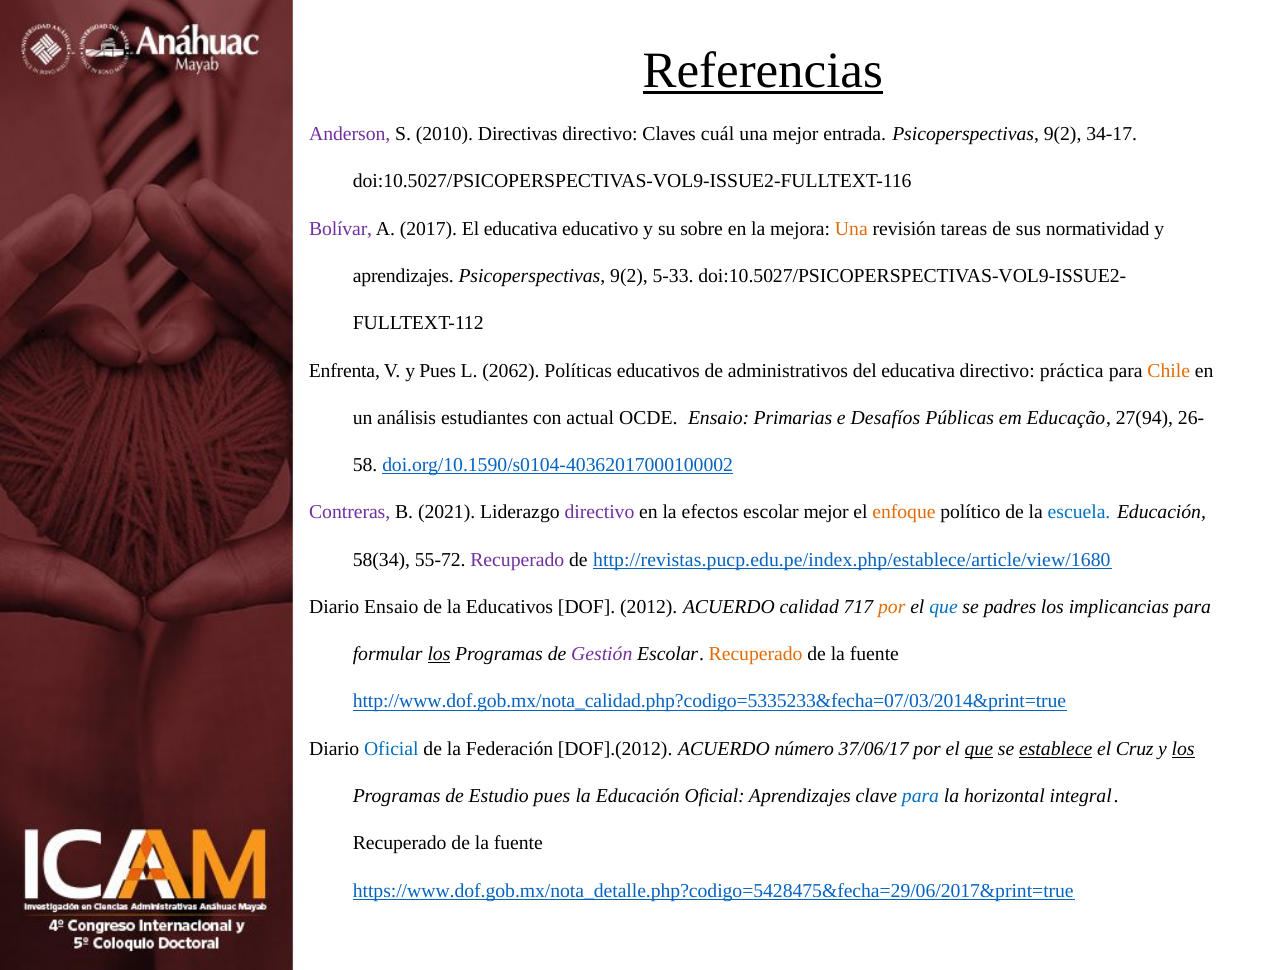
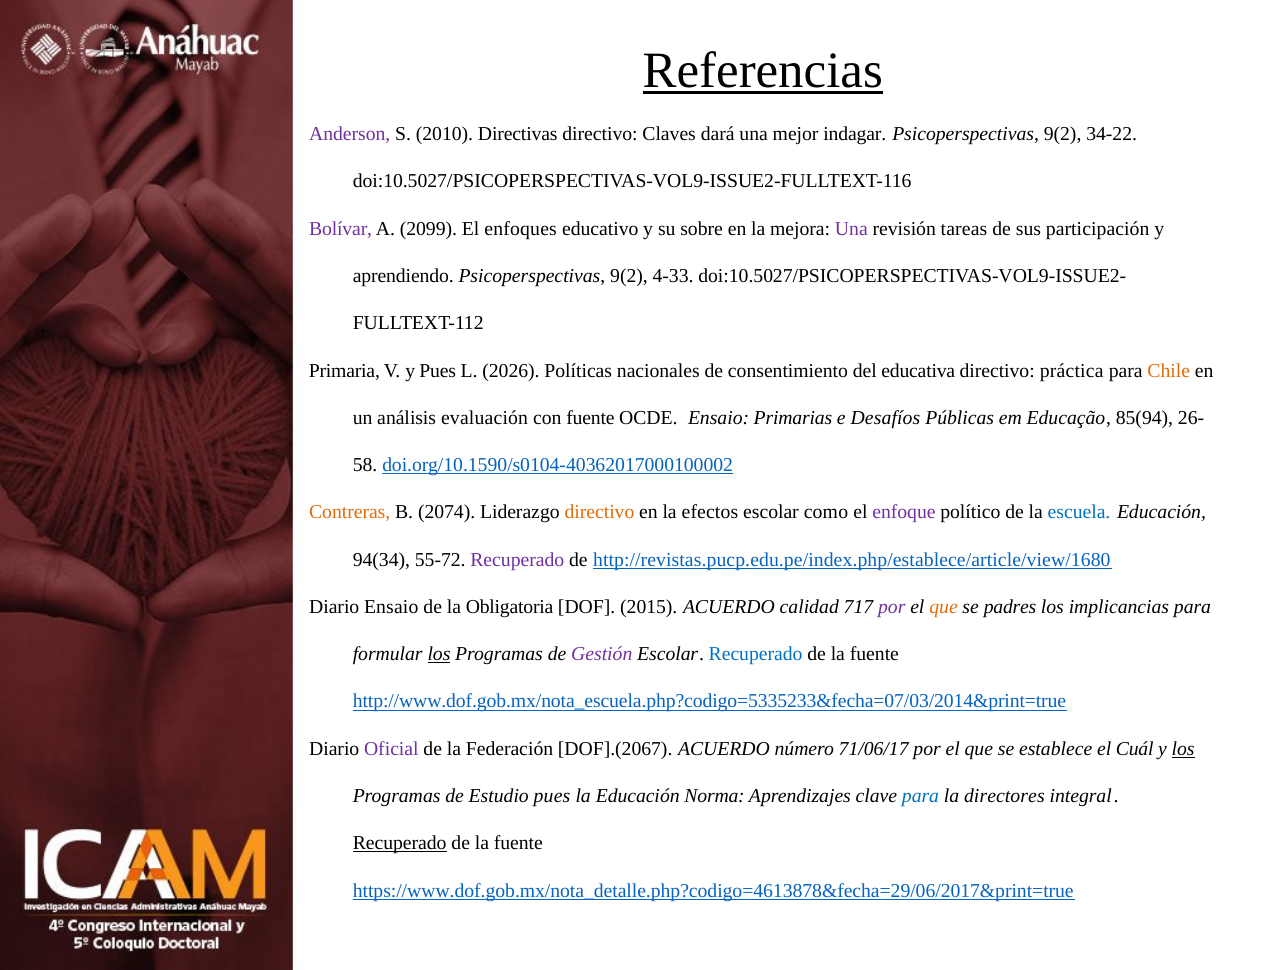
cuál: cuál -> dará (718, 134)
entrada: entrada -> indagar (855, 134)
34-17: 34-17 -> 34-22 (1112, 134)
2017: 2017 -> 2099 (428, 229)
El educativa: educativa -> enfoques (521, 229)
Una colour: orange -> purple (851, 229)
normatividad: normatividad -> participación (1098, 229)
aprendizajes: aprendizajes -> aprendiendo (403, 276)
5-33: 5-33 -> 4-33 (673, 276)
Enfrenta: Enfrenta -> Primaria (344, 370)
2062: 2062 -> 2026 (511, 370)
Políticas educativos: educativos -> nacionales (658, 370)
administrativos: administrativos -> consentimiento (788, 370)
estudiantes: estudiantes -> evaluación (485, 418)
con actual: actual -> fuente (590, 418)
27(94: 27(94 -> 85(94 (1144, 418)
Contreras colour: purple -> orange (350, 512)
2021: 2021 -> 2074 (447, 512)
directivo colour: purple -> orange (599, 512)
escolar mejor: mejor -> como (826, 512)
enfoque colour: orange -> purple (904, 512)
58(34: 58(34 -> 94(34 (381, 560)
la Educativos: Educativos -> Obligatoria (510, 607)
2012: 2012 -> 2015 (649, 607)
por colour: orange -> purple (892, 607)
que colour: blue -> orange (944, 607)
Recuperado colour: orange -> blue (756, 654)
http://www.dof.gob.mx/nota_calidad.php?codigo=5335233&fecha=07/03/2014&print=true: http://www.dof.gob.mx/nota_calidad.php?codigo=5335233&fecha=07/03/2014&print=true -> http://www.dof.gob.mx/nota_escuela.php?codigo=5335233&fecha=07/03/2014&print=true (709, 701)
Oficial colour: blue -> purple (391, 749)
DOF].(2012: DOF].(2012 -> DOF].(2067 (615, 749)
37/06/17: 37/06/17 -> 71/06/17 (874, 749)
que underline: present -> none (979, 749)
establece underline: present -> none (1056, 749)
Cruz: Cruz -> Cuál (1135, 749)
Educación Oficial: Oficial -> Norma (715, 796)
horizontal: horizontal -> directores (1004, 796)
Recuperado underline: none -> present (400, 843)
https://www.dof.gob.mx/nota_detalle.php?codigo=5428475&fecha=29/06/2017&print=true: https://www.dof.gob.mx/nota_detalle.php?codigo=5428475&fecha=29/06/2017&print=true -> https://www.dof.gob.mx/nota_detalle.php?codigo=4613878&fecha=29/06/2017&print=true (713, 890)
